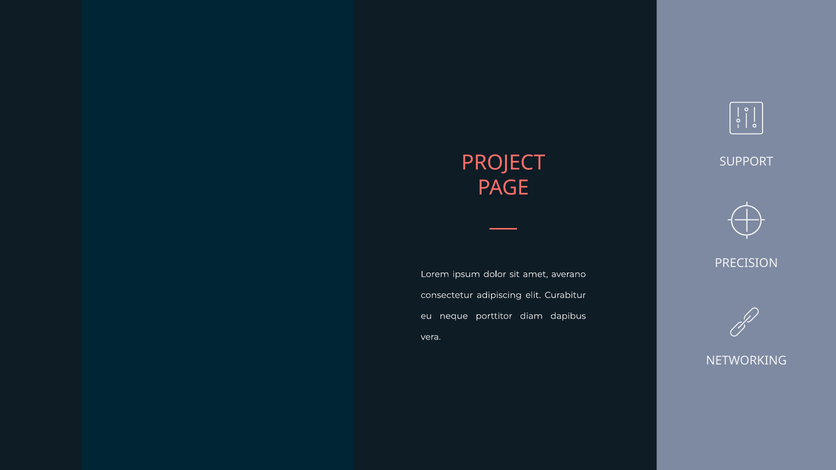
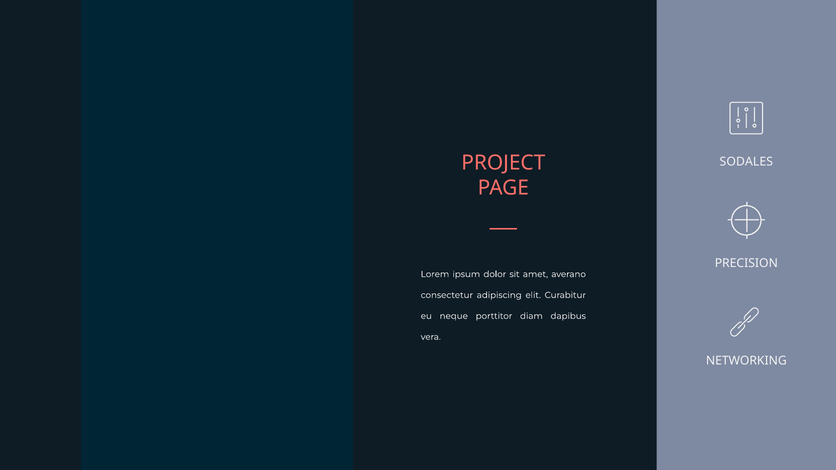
SUPPORT: SUPPORT -> SODALES (746, 162)
